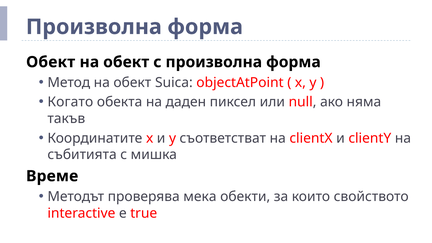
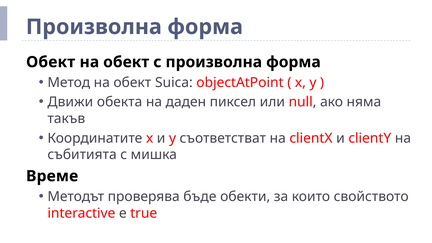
Когато: Когато -> Движи (70, 102)
мека: мека -> бъде (200, 197)
